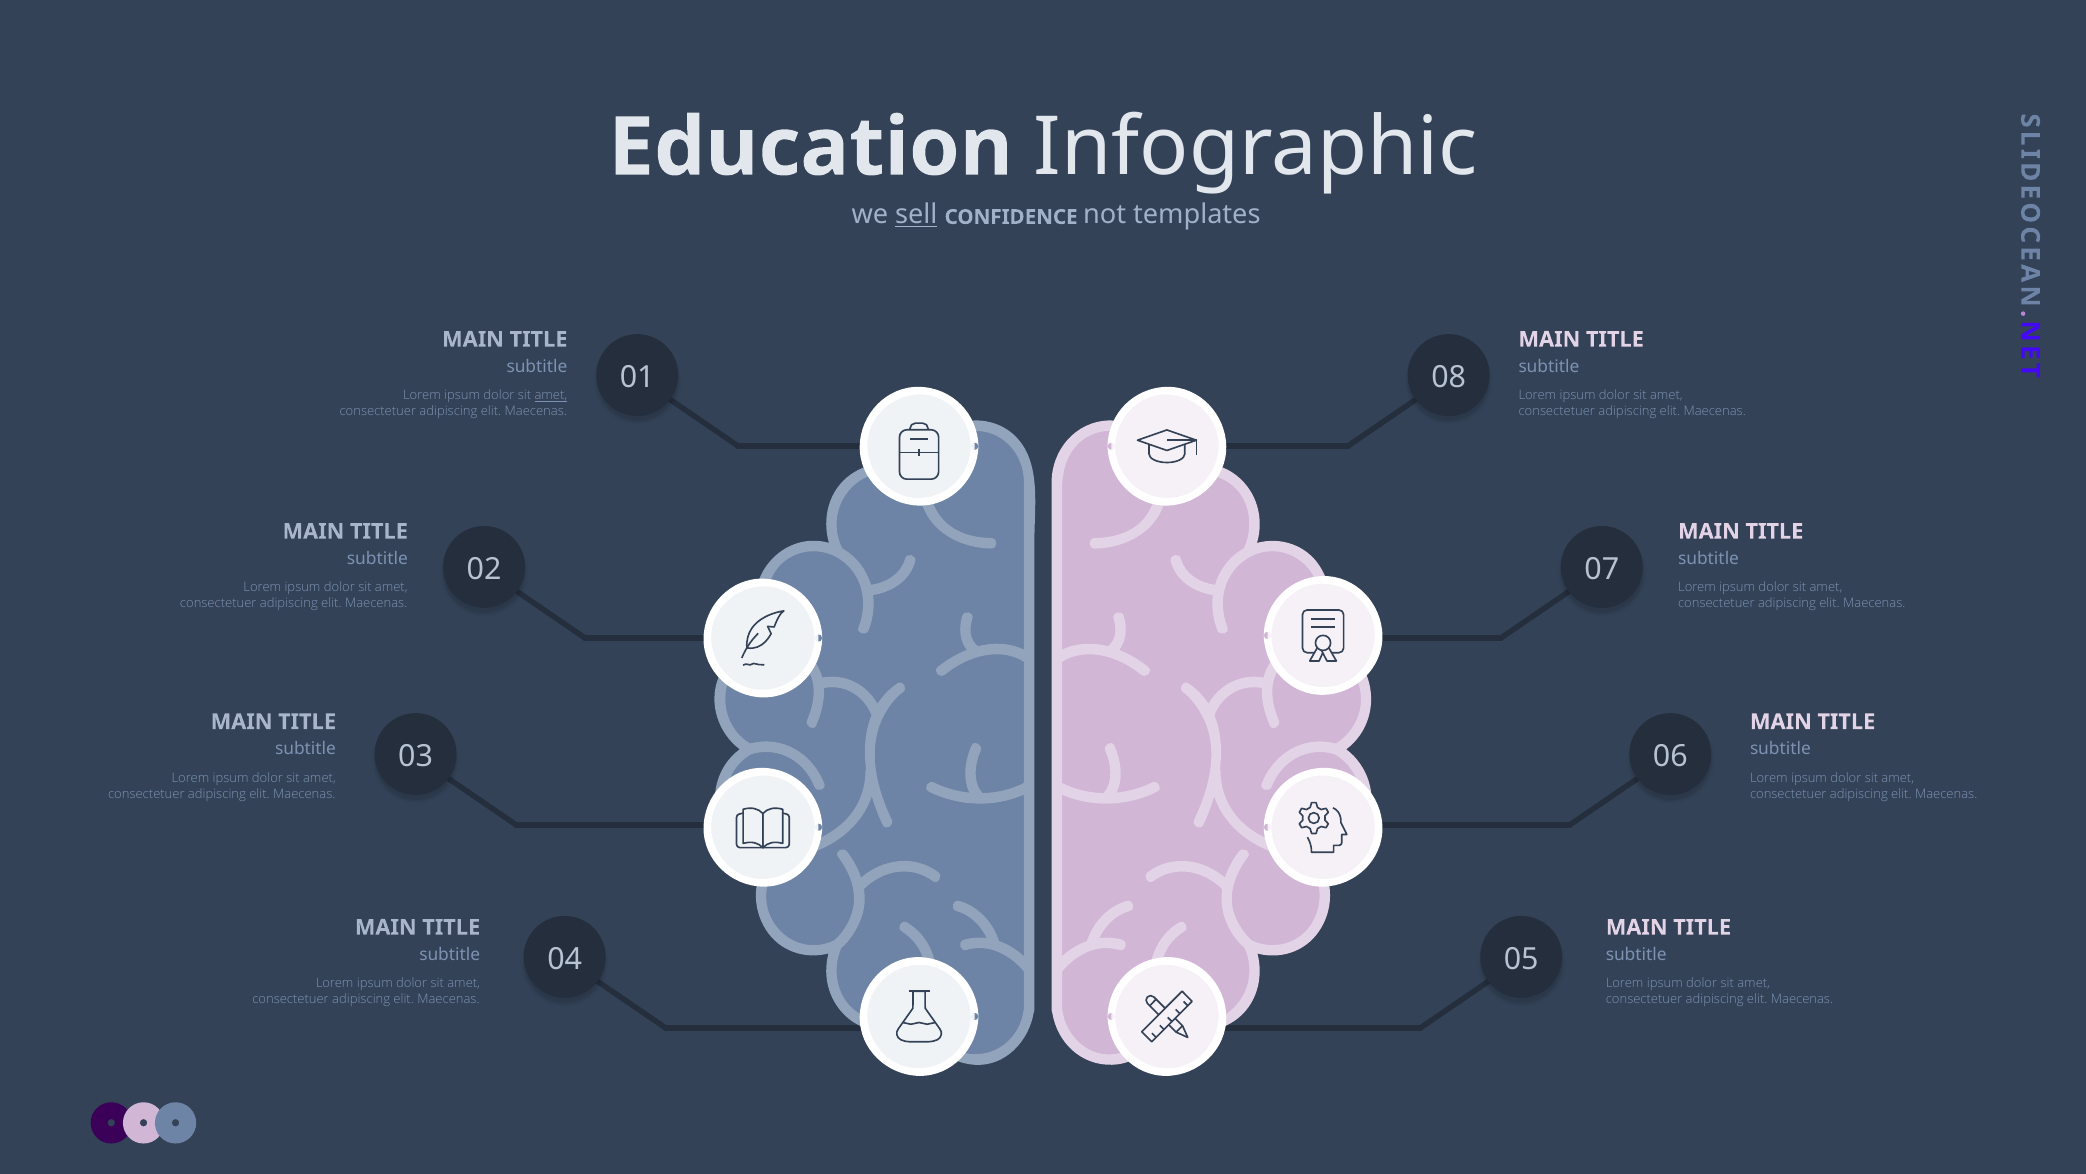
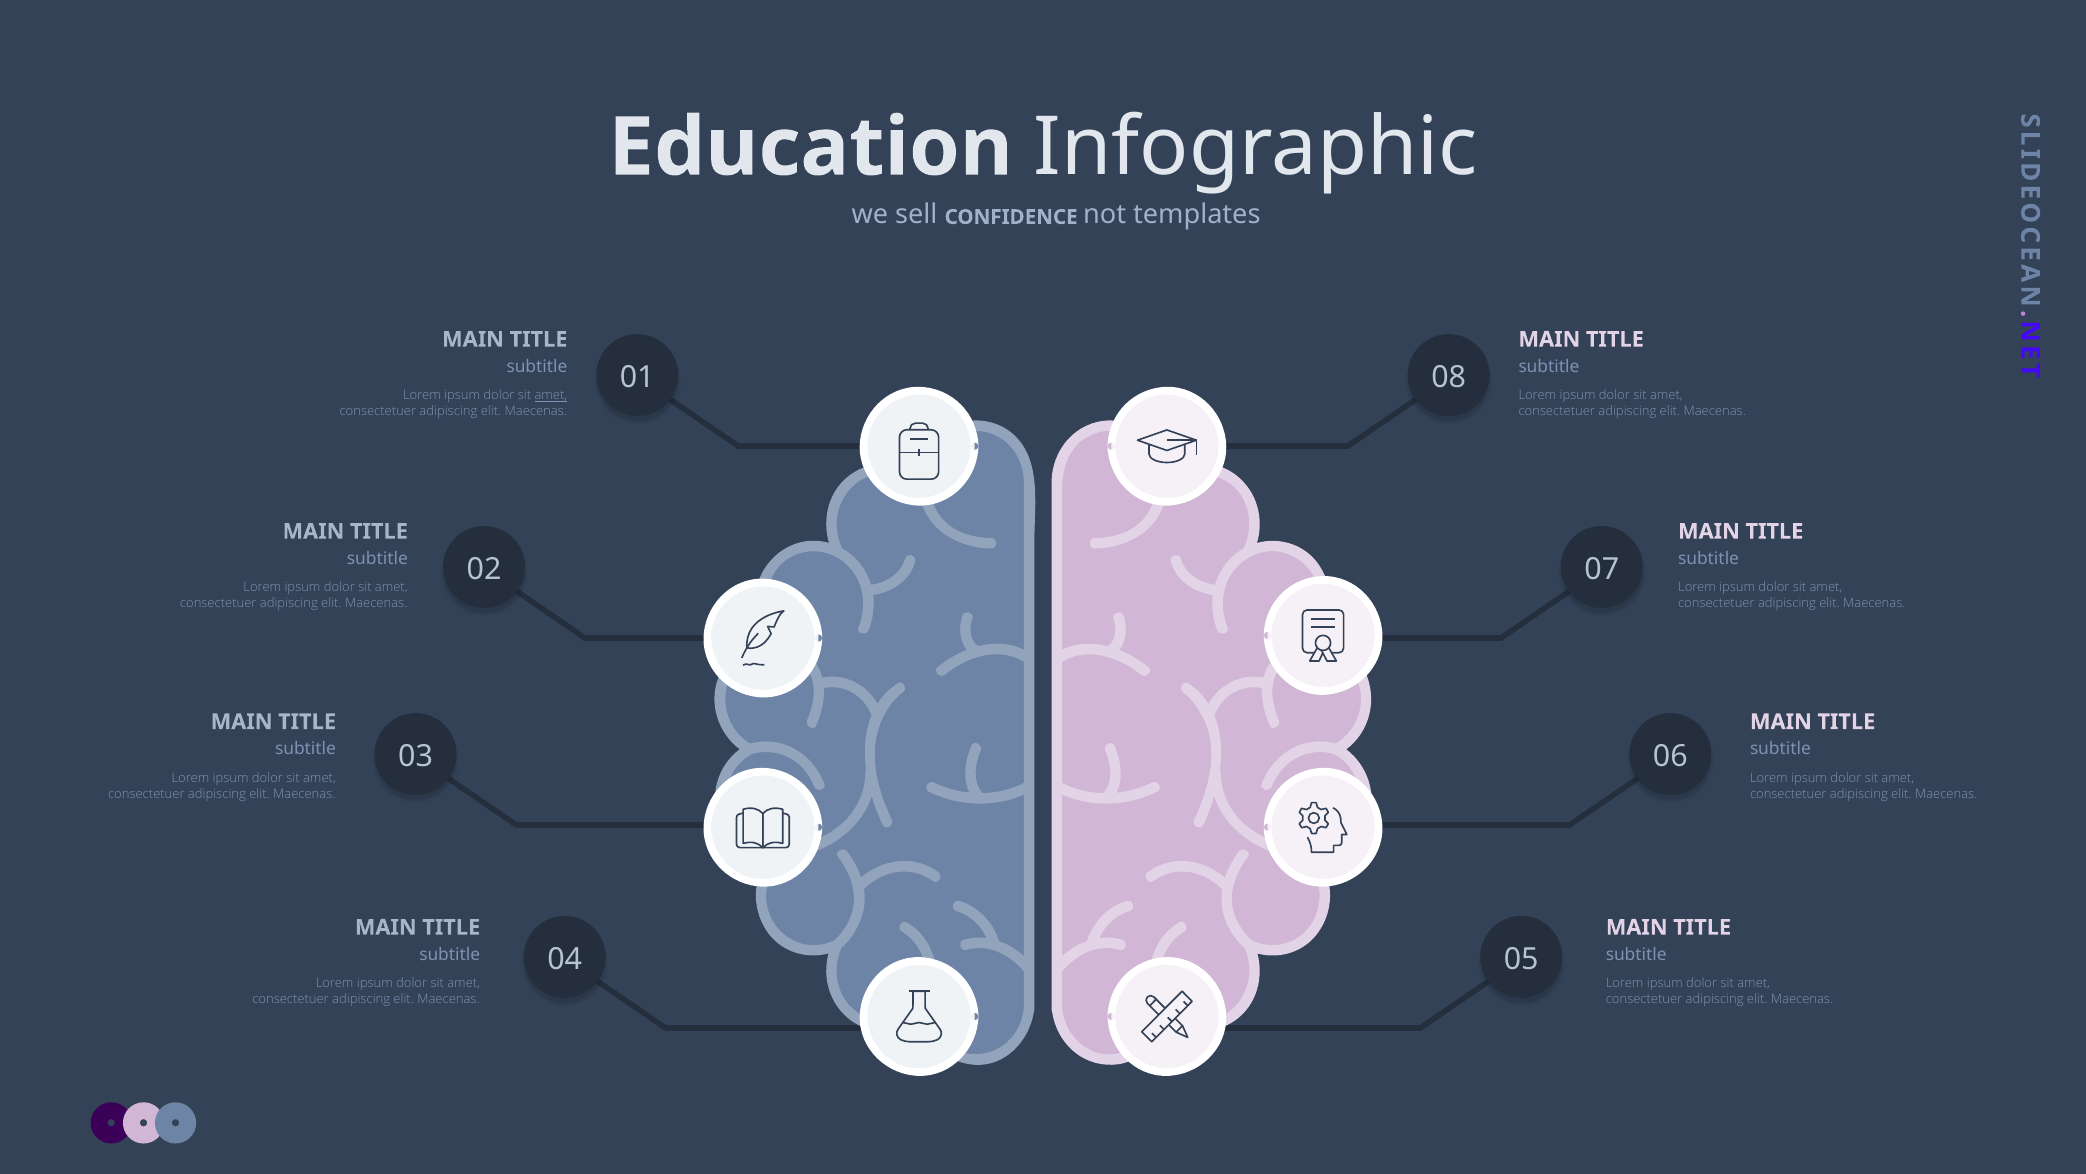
sell underline: present -> none (916, 215)
